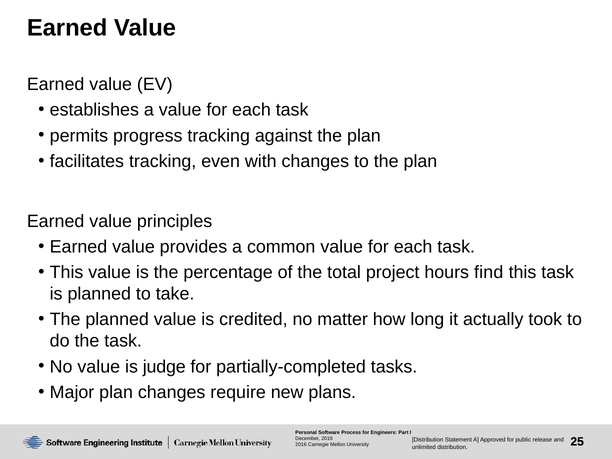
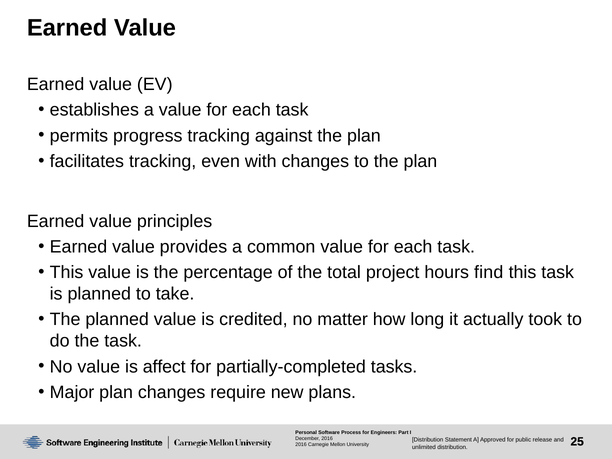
judge: judge -> affect (164, 367)
